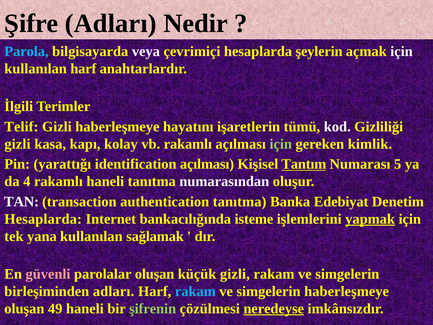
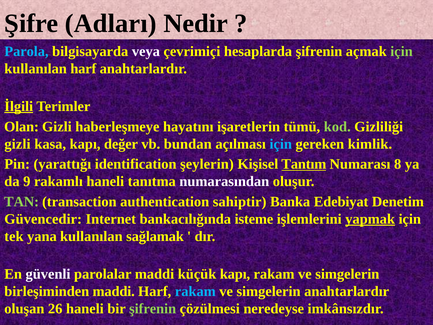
hesaplarda şeylerin: şeylerin -> şifrenin (319, 51)
için colour: white -> light green (402, 51)
İlgili underline: none -> present (19, 106)
Telif: Telif -> Olan (21, 126)
kod colour: white -> light green (337, 126)
kolay: kolay -> değer (121, 144)
vb rakamlı: rakamlı -> bundan (188, 144)
için colour: light green -> light blue (281, 144)
identification açılması: açılması -> şeylerin (207, 164)
5: 5 -> 8 (398, 164)
4: 4 -> 9 (27, 181)
TAN colour: white -> light green (21, 202)
authentication tanıtma: tanıtma -> sahiptir (240, 202)
Hesaplarda: Hesaplarda -> Güvencedir (43, 219)
güvenli colour: pink -> white (48, 274)
parolalar oluşan: oluşan -> maddi (155, 274)
küçük gizli: gizli -> kapı (235, 274)
birleşiminden adları: adları -> maddi (114, 291)
simgelerin haberleşmeye: haberleşmeye -> anahtarlardır (347, 291)
49: 49 -> 26 (55, 308)
neredeyse underline: present -> none (274, 308)
